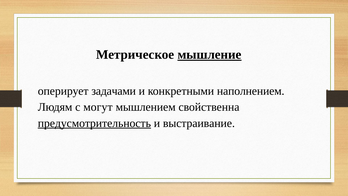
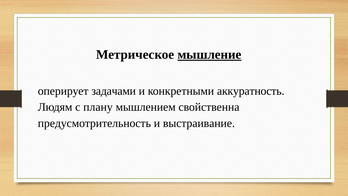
наполнением: наполнением -> аккуратность (251, 91)
могут: могут -> плану (98, 107)
предусмотрительность underline: present -> none (94, 123)
